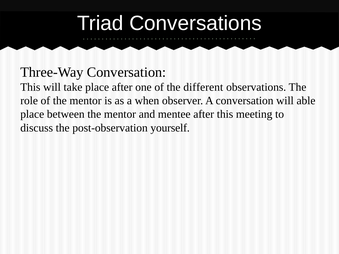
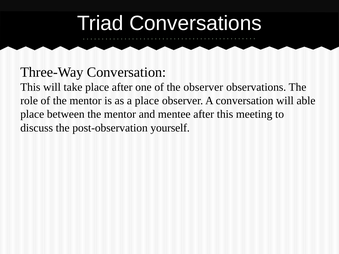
the different: different -> observer (203, 87)
a when: when -> place (147, 101)
